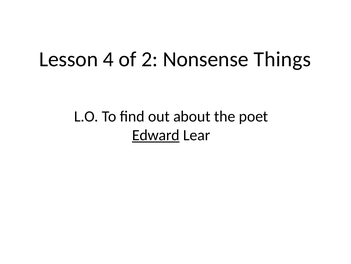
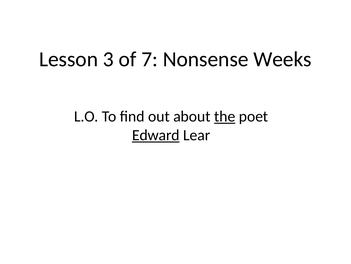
4: 4 -> 3 (108, 59)
2: 2 -> 7 (150, 59)
Things: Things -> Weeks (282, 59)
the underline: none -> present (225, 116)
